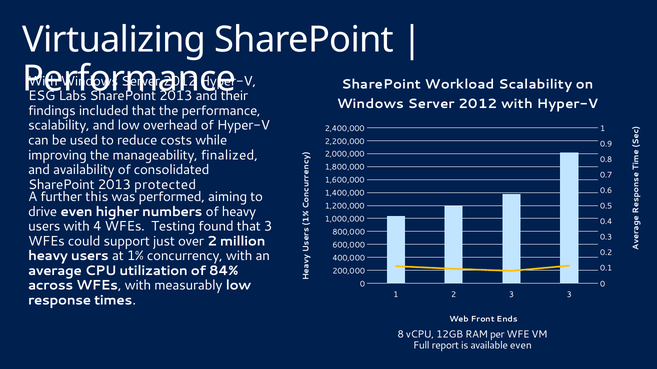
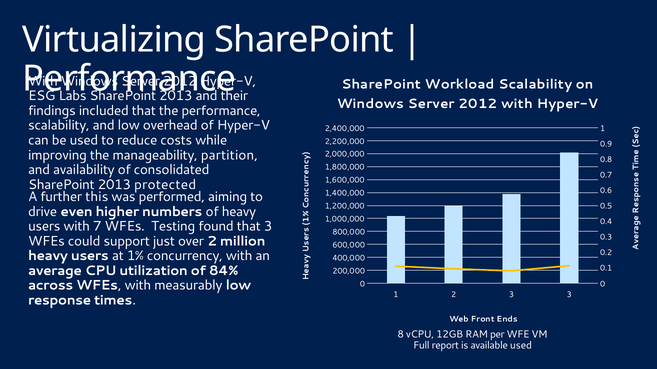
finalized: finalized -> partition (229, 155)
4: 4 -> 7 (97, 227)
available even: even -> used (521, 346)
